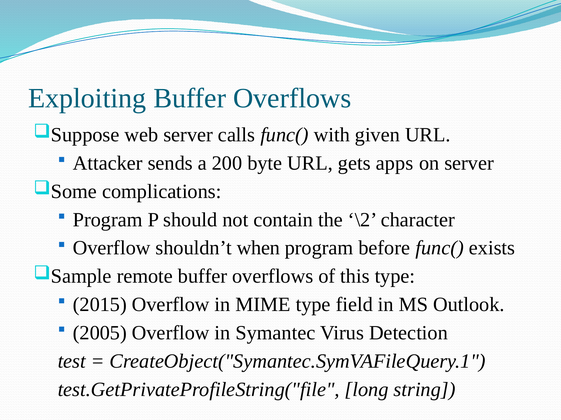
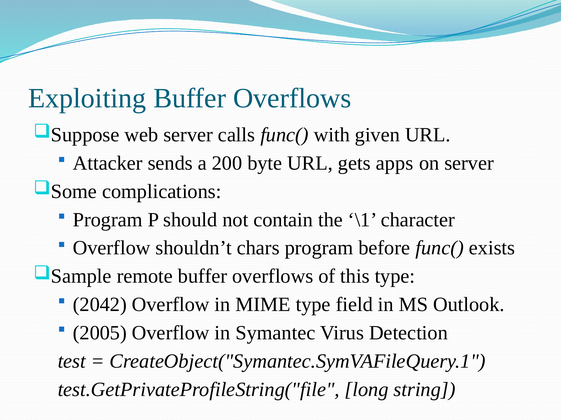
\2: \2 -> \1 (363, 220)
when: when -> chars (258, 248)
2015: 2015 -> 2042 (100, 305)
